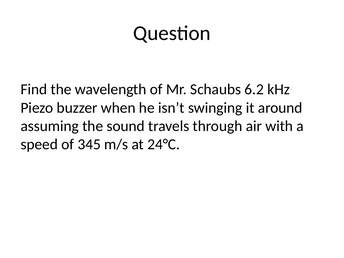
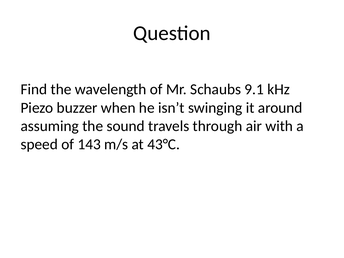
6.2: 6.2 -> 9.1 (254, 89)
345: 345 -> 143 (89, 144)
24°C: 24°C -> 43°C (164, 144)
